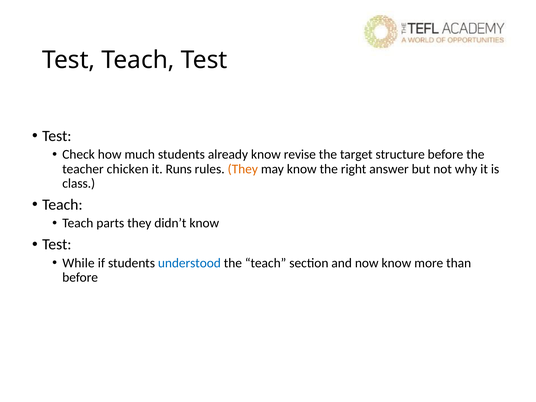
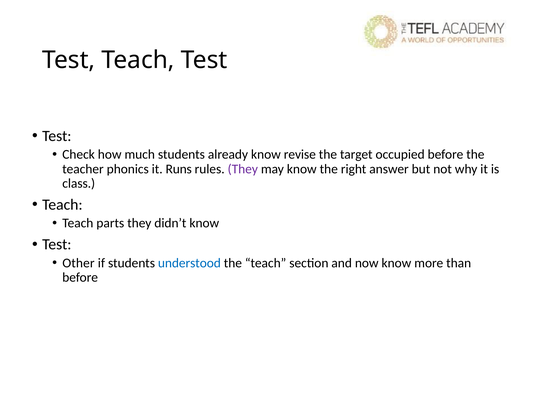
structure: structure -> occupied (400, 155)
chicken: chicken -> phonics (128, 169)
They colour: orange -> purple (243, 169)
While: While -> Other (78, 263)
